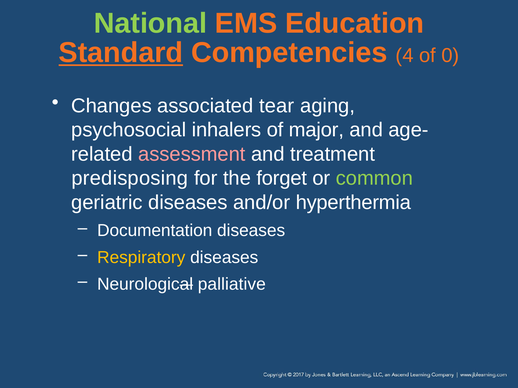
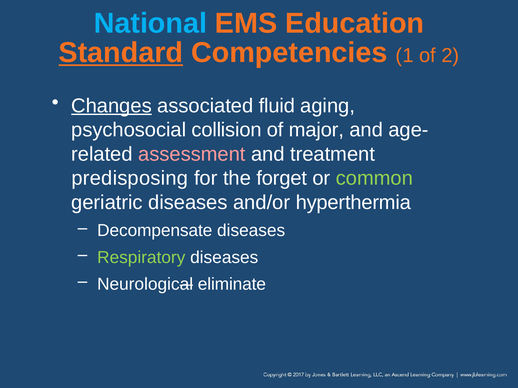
National colour: light green -> light blue (150, 23)
4: 4 -> 1 (405, 56)
0: 0 -> 2 (450, 56)
Changes underline: none -> present (111, 106)
tear: tear -> fluid (277, 106)
inhalers: inhalers -> collision (227, 130)
Documentation: Documentation -> Decompensate (155, 231)
Respiratory colour: yellow -> light green (141, 258)
palliative: palliative -> eliminate (232, 284)
